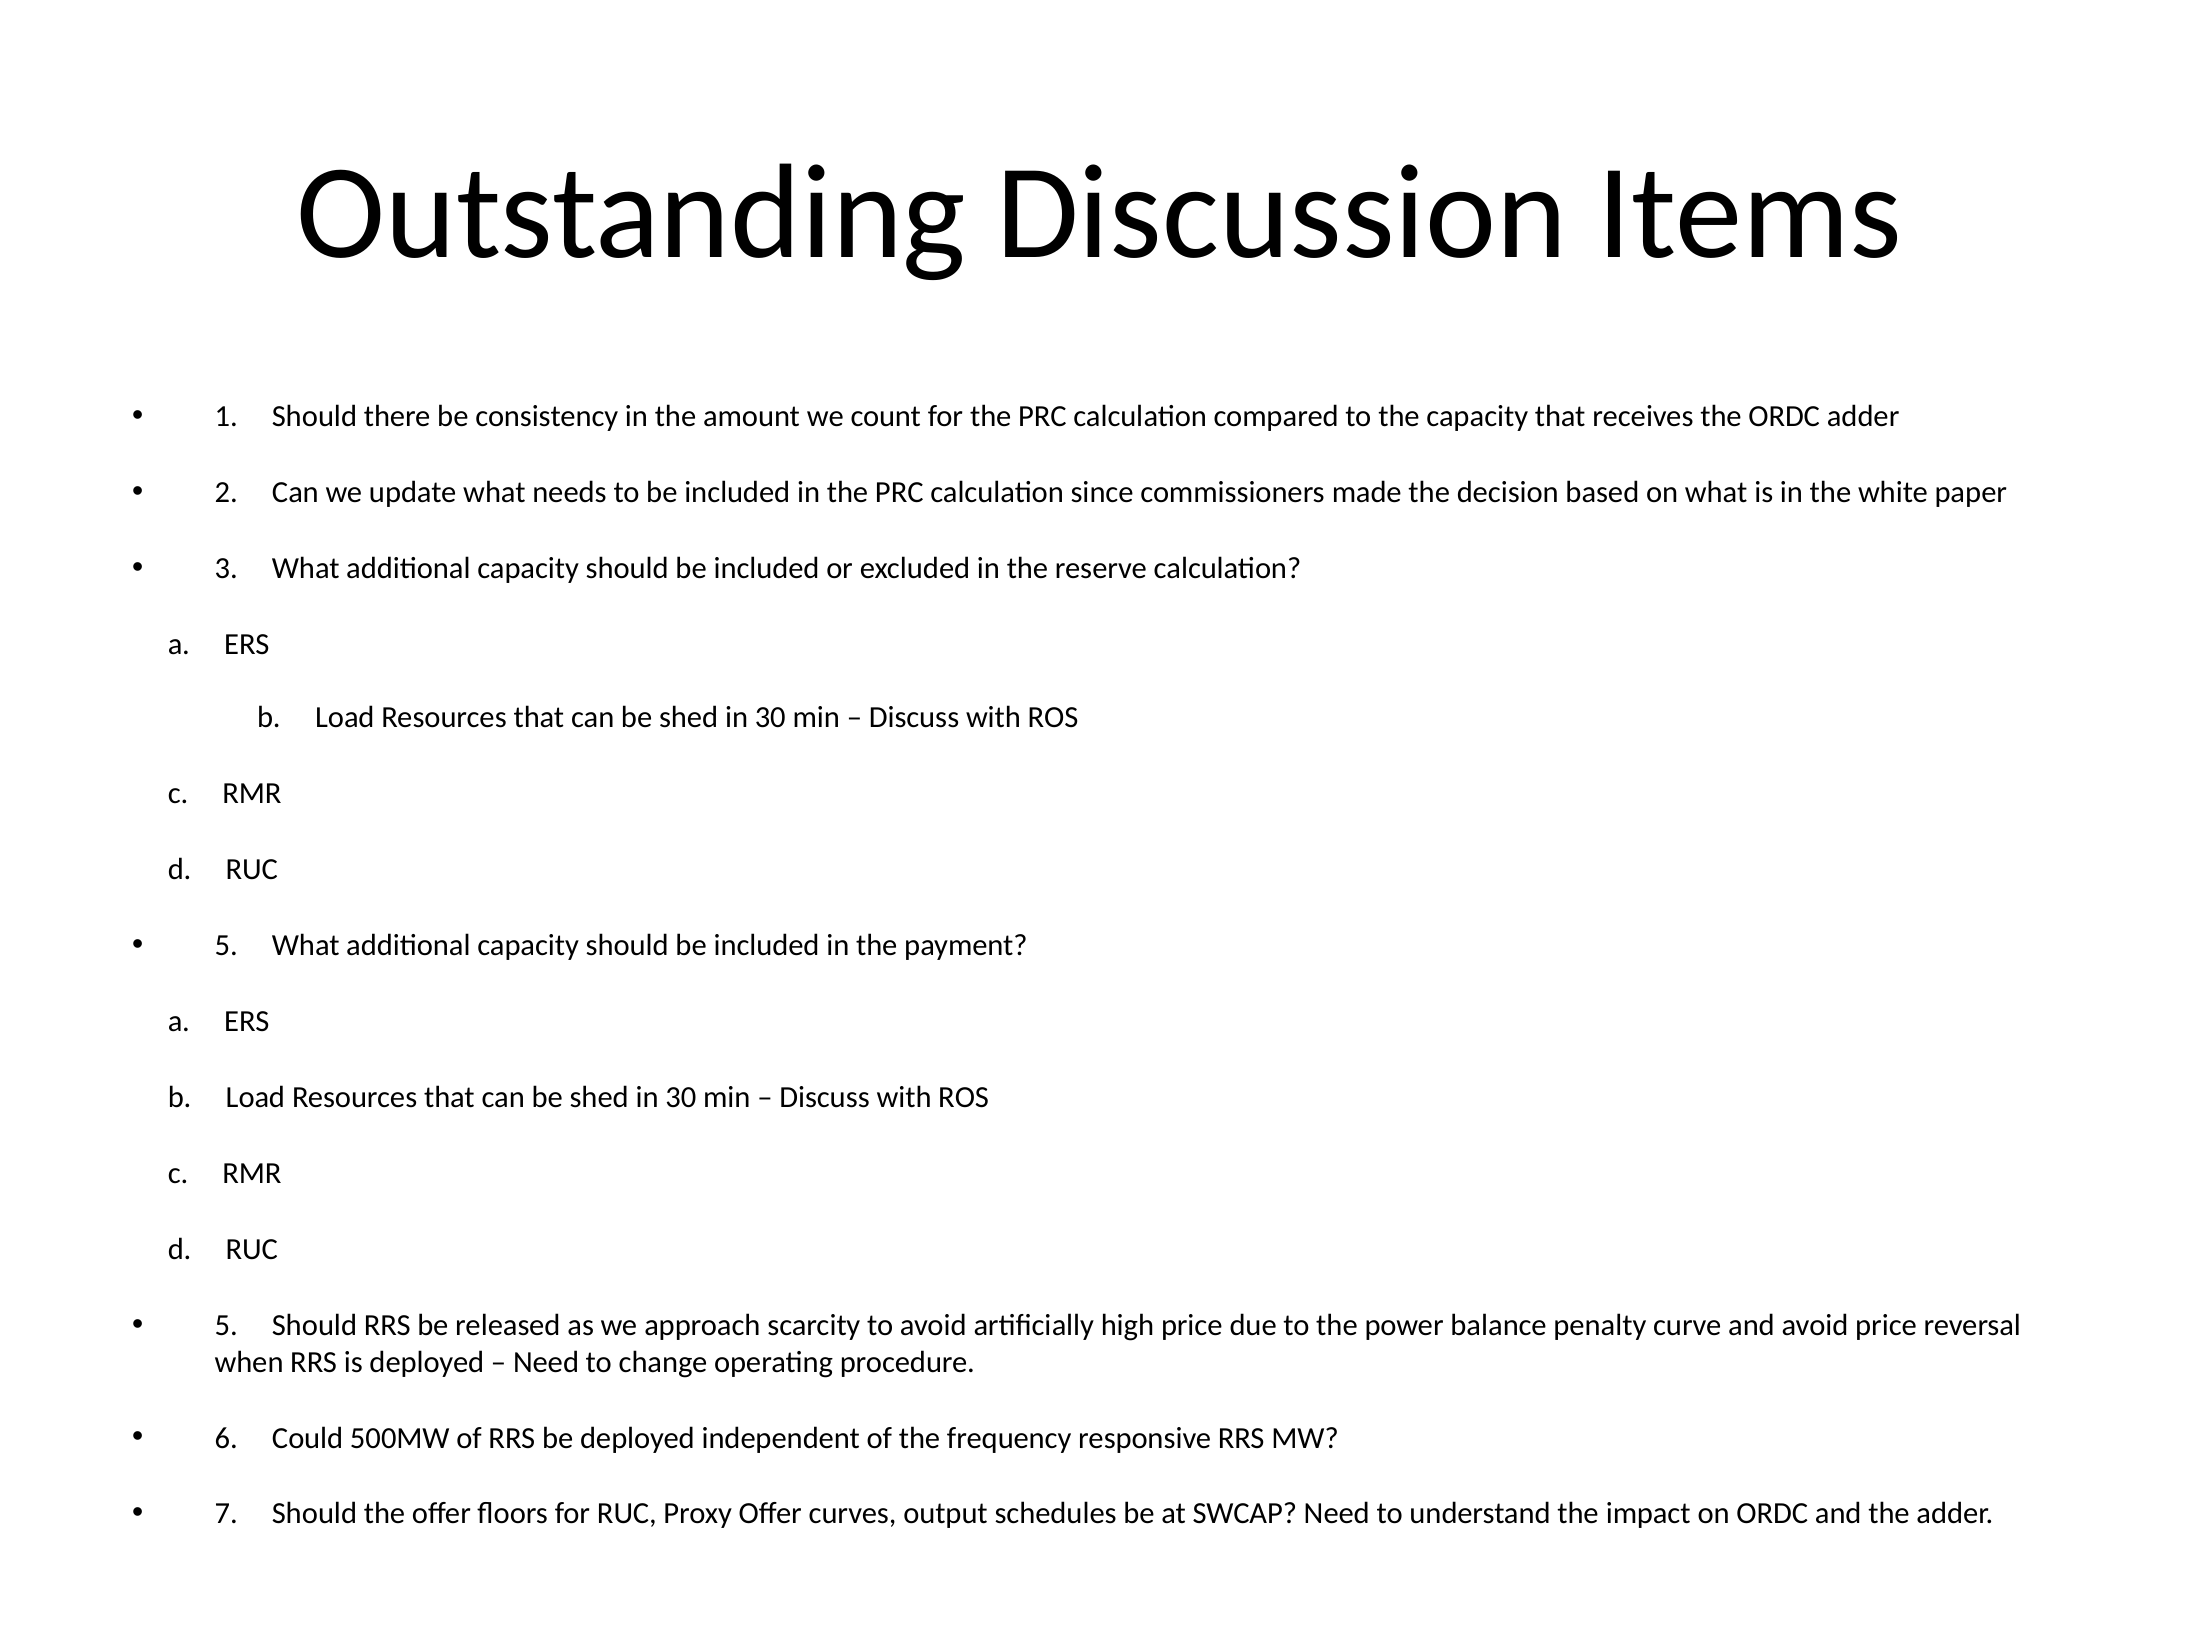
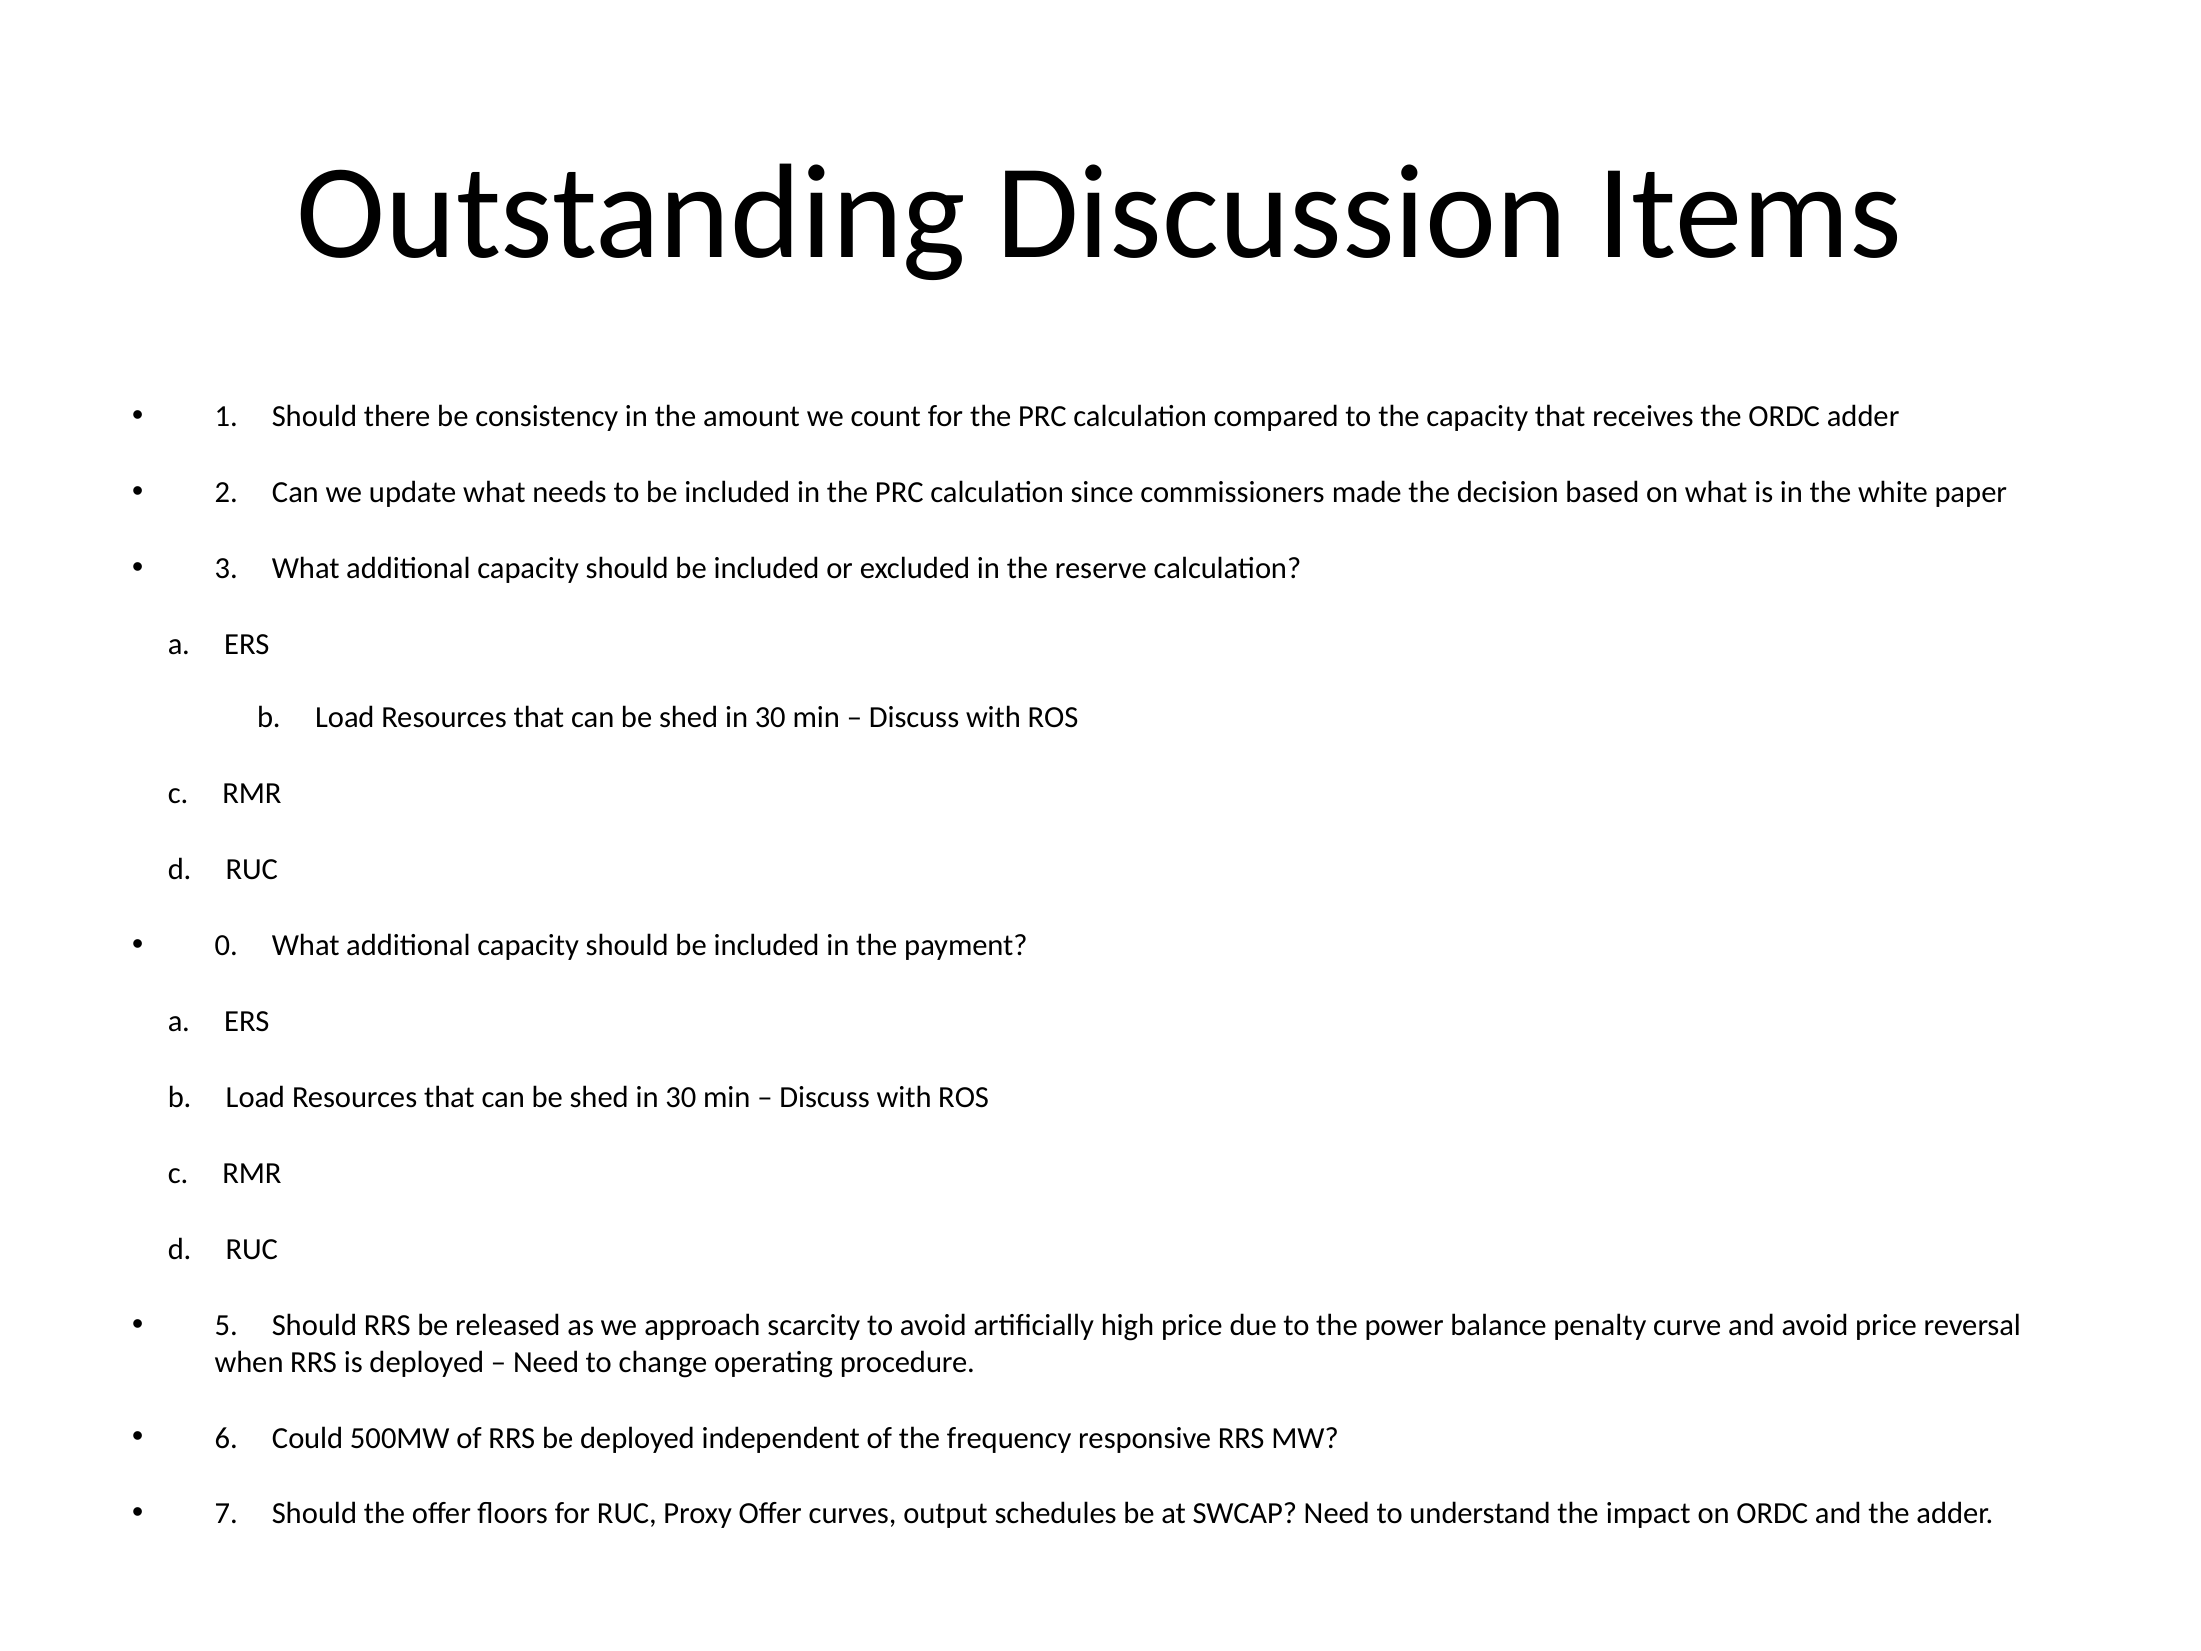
5: 5 -> 0 (226, 946)
